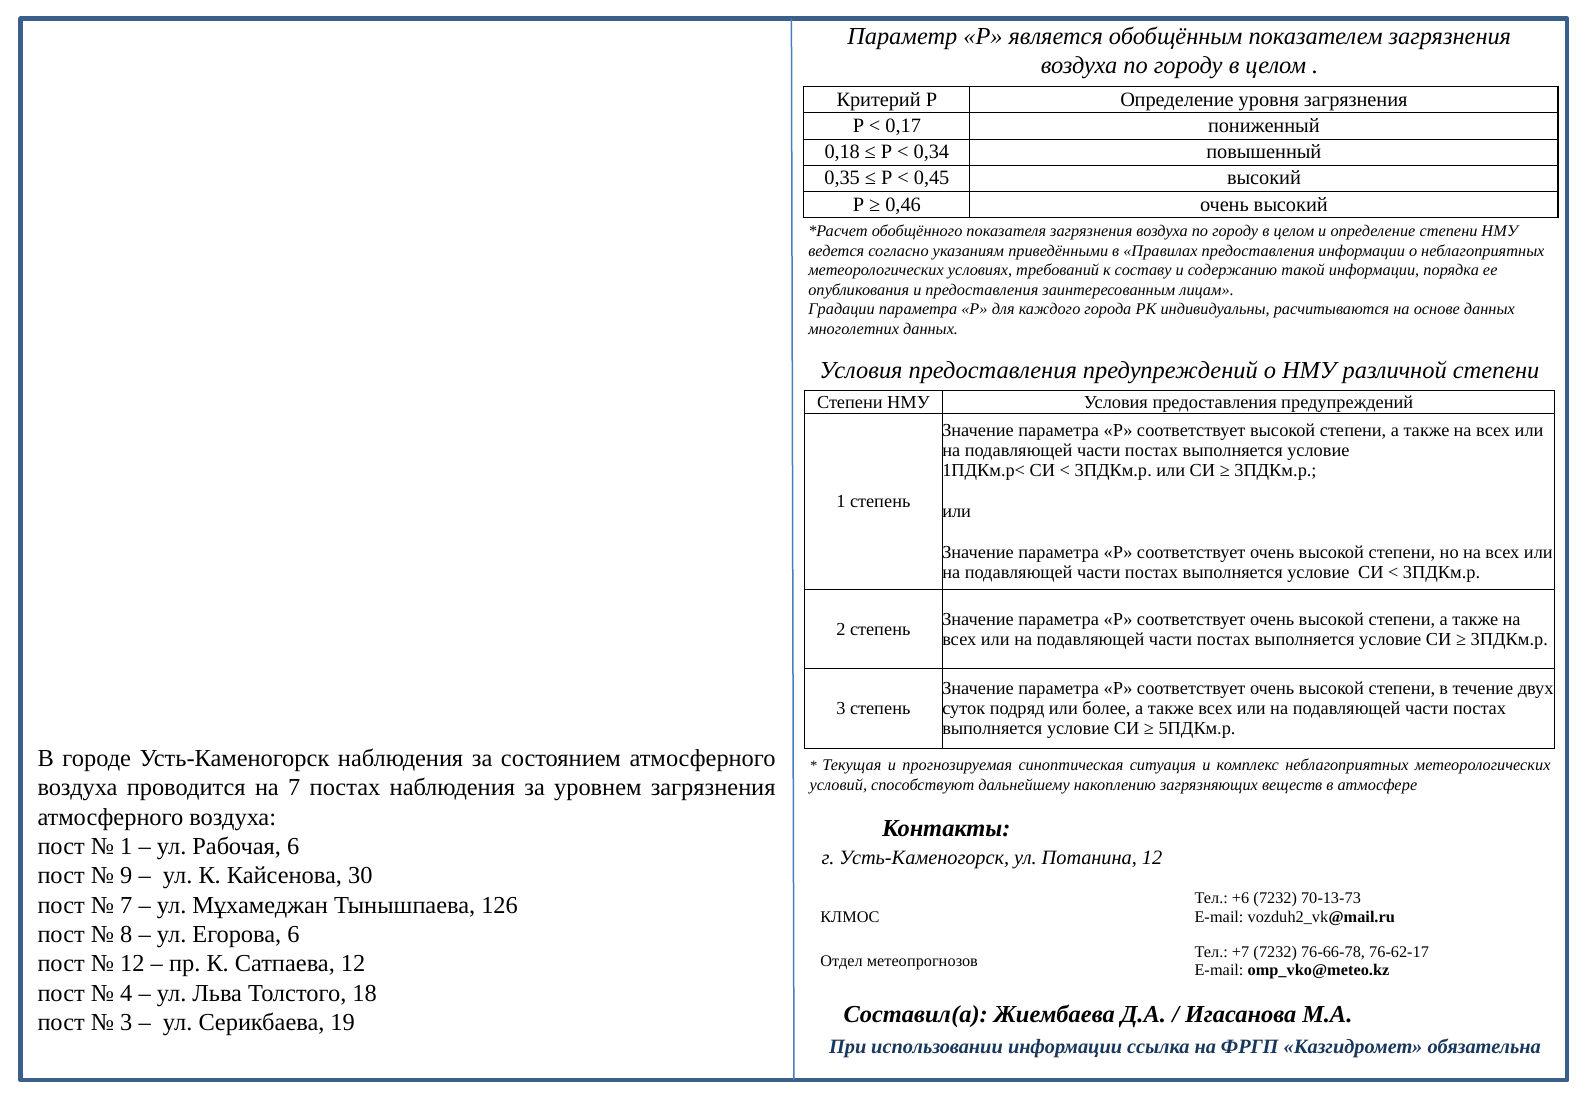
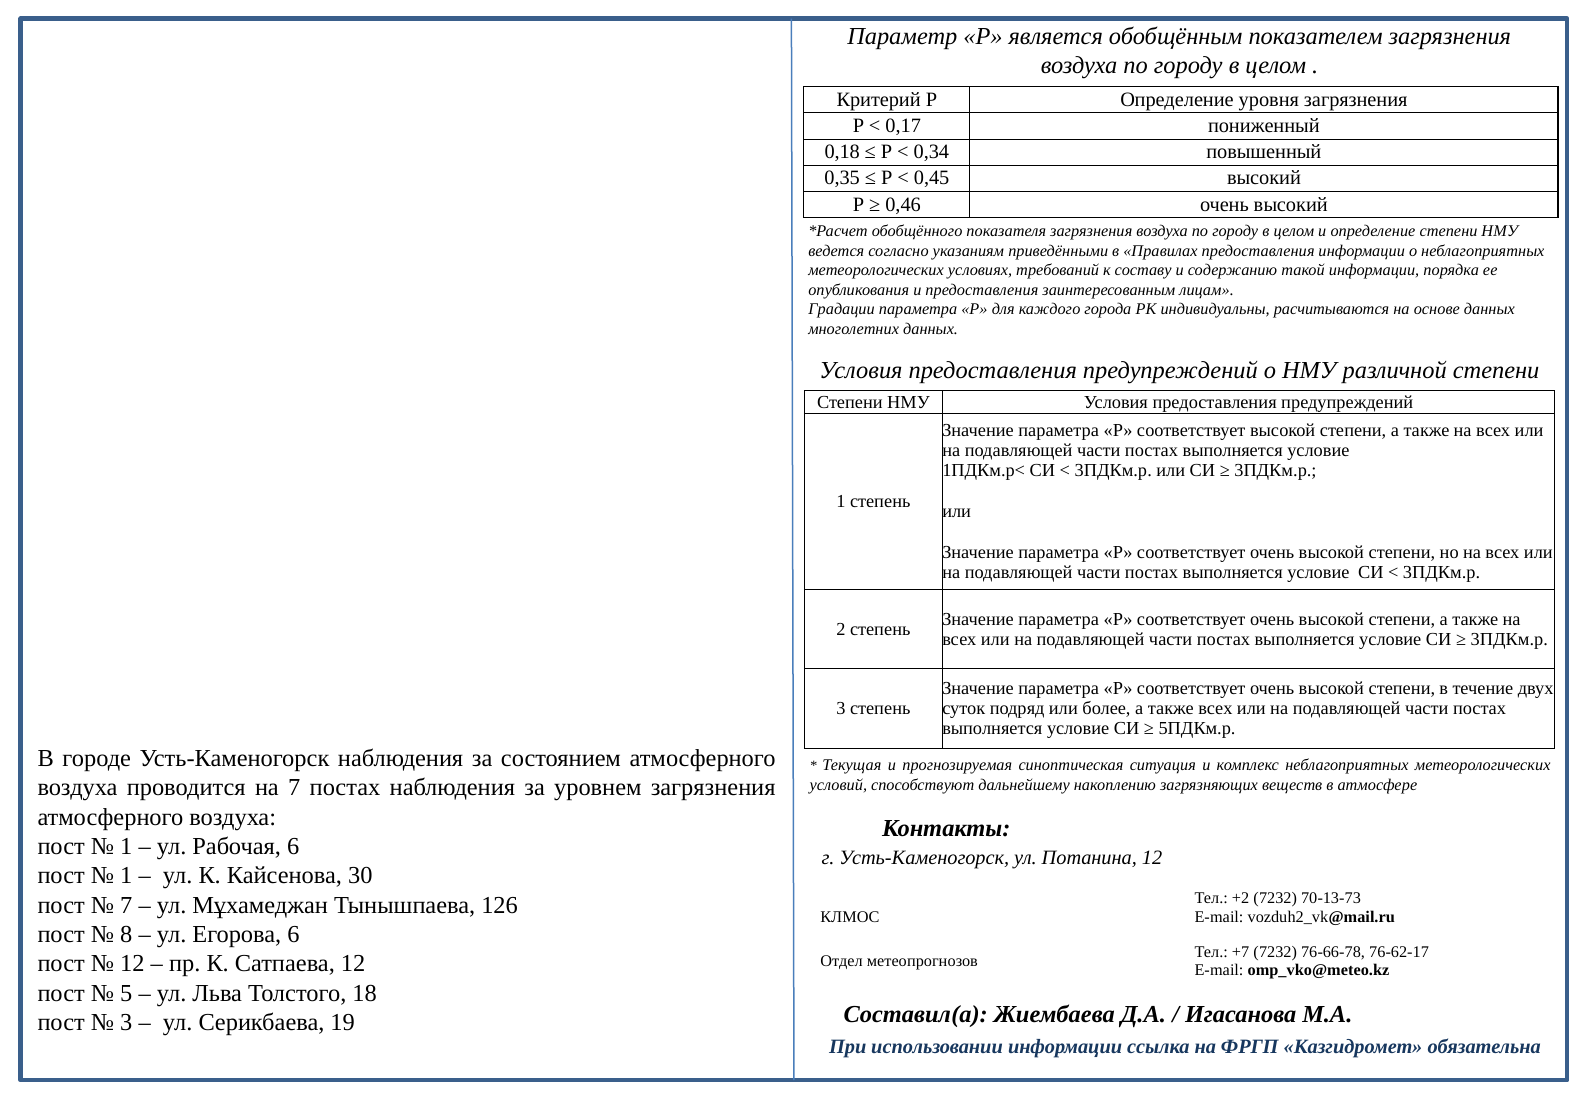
9: 9 -> 1 (126, 876)
+6: +6 -> +2 (1241, 899)
4: 4 -> 5 (126, 993)
